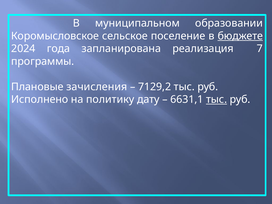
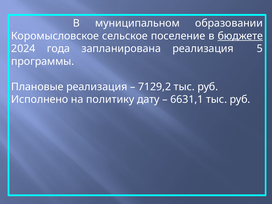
7: 7 -> 5 (260, 49)
Плановые зачисления: зачисления -> реализация (97, 87)
тыс underline: present -> none (217, 99)
